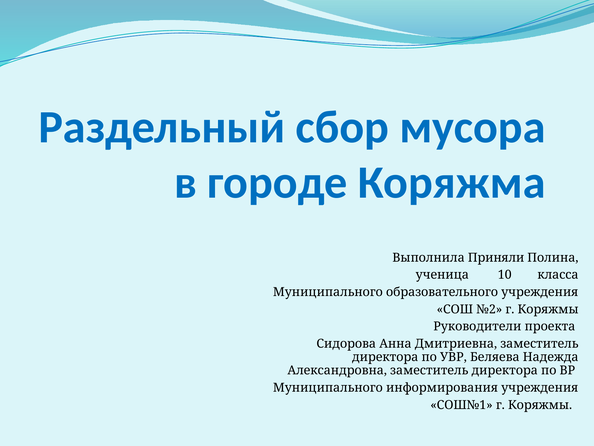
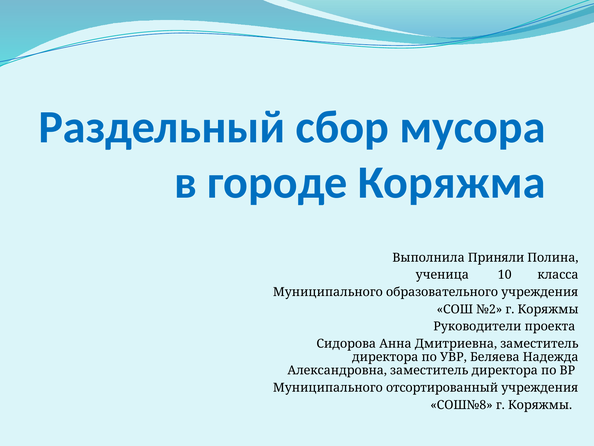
информирования: информирования -> отсортированный (442, 387)
СОШ№1: СОШ№1 -> СОШ№8 (462, 405)
